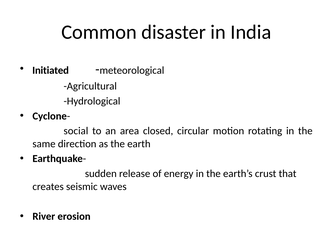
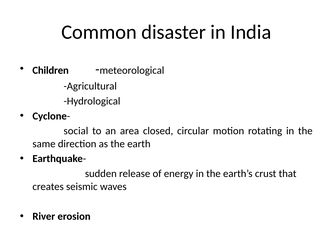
Initiated: Initiated -> Children (51, 70)
